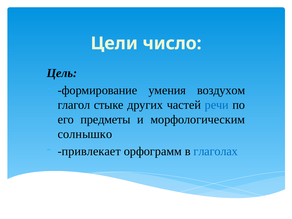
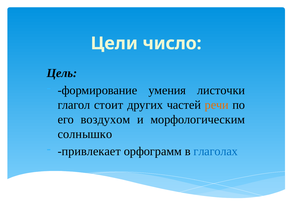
воздухом: воздухом -> листочки (221, 90)
стыке: стыке -> стоит (109, 105)
речи colour: blue -> orange (217, 105)
предметы: предметы -> воздухом (105, 120)
